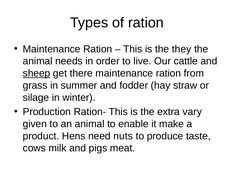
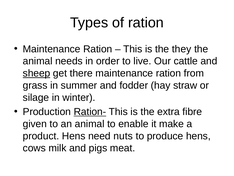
Ration- underline: none -> present (90, 111)
vary: vary -> fibre (192, 111)
produce taste: taste -> hens (198, 136)
